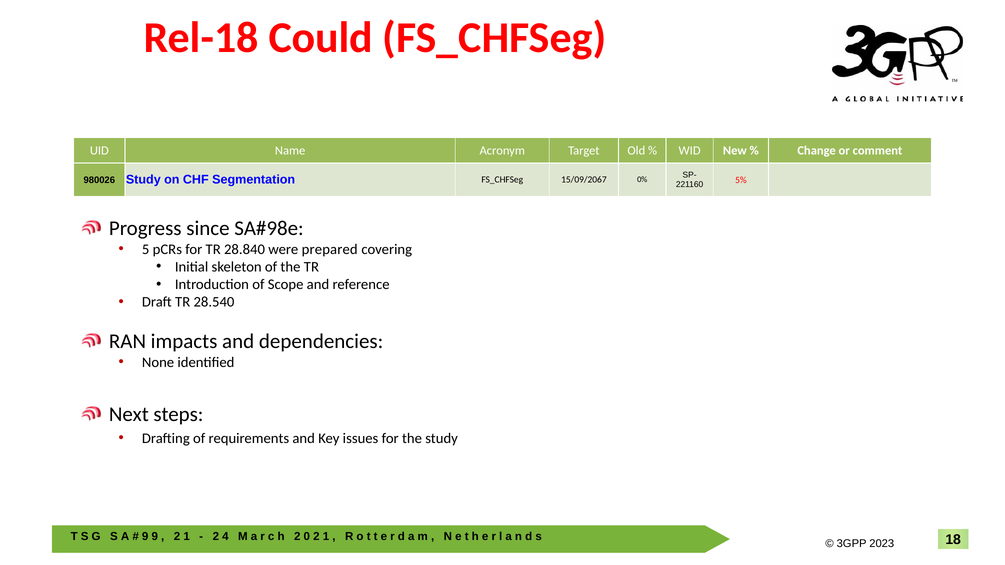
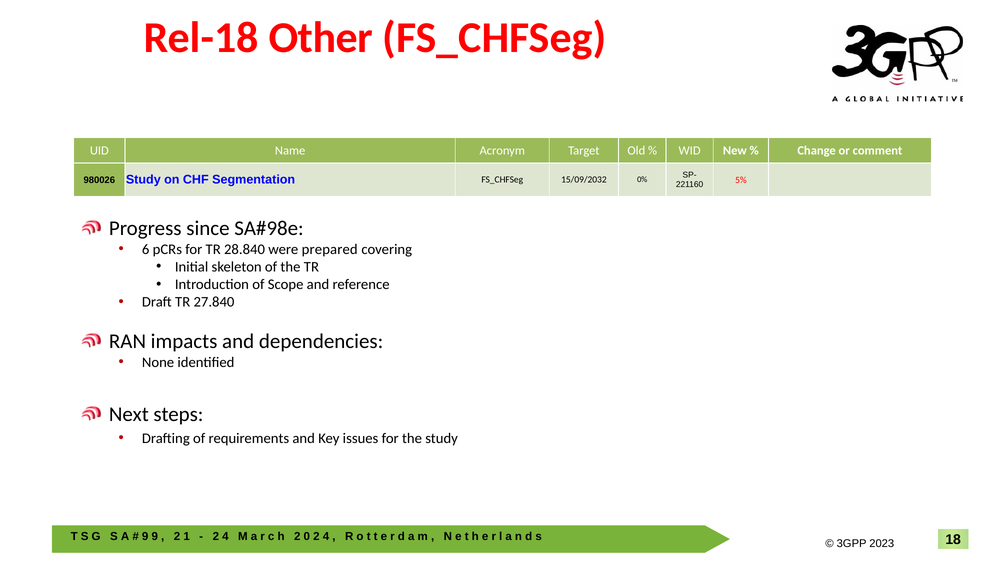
Could: Could -> Other (321, 38)
15/09/2067: 15/09/2067 -> 15/09/2032 (584, 180)
5: 5 -> 6 (146, 249)
28.540: 28.540 -> 27.840 (214, 302)
1: 1 -> 4 (326, 537)
